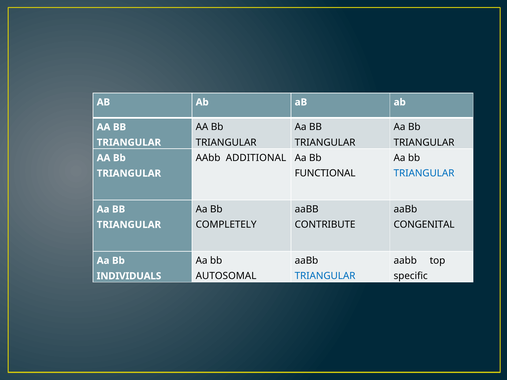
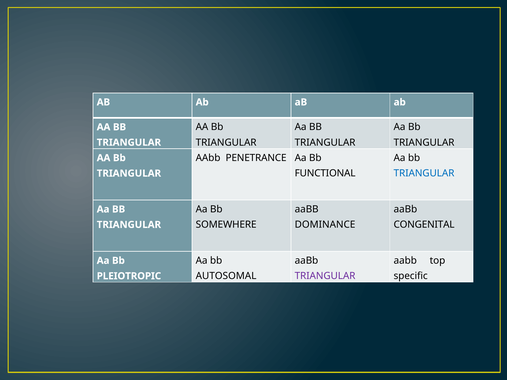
ADDITIONAL: ADDITIONAL -> PENETRANCE (256, 158)
COMPLETELY: COMPLETELY -> SOMEWHERE (226, 225)
CONTRIBUTE: CONTRIBUTE -> DOMINANCE (325, 225)
TRIANGULAR colour: blue -> purple (325, 276)
INDIVIDUALS: INDIVIDUALS -> PLEIOTROPIC (129, 276)
